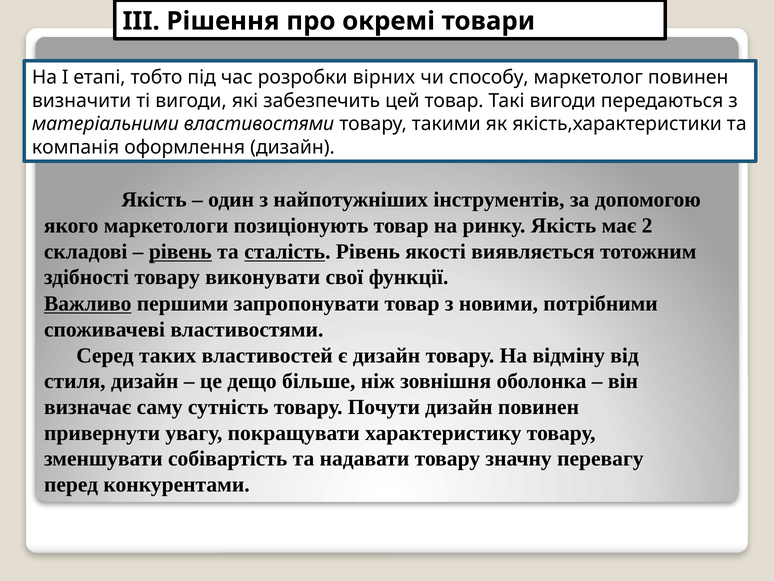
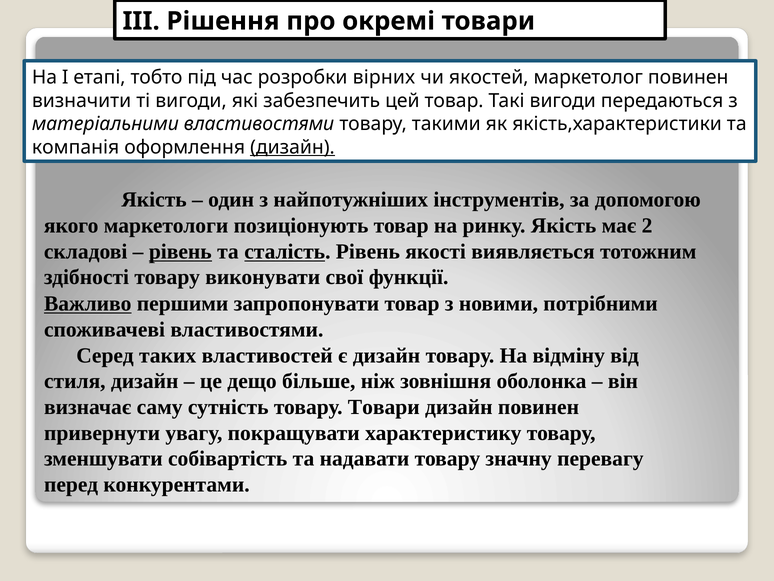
способу: способу -> якостей (489, 77)
дизайн underline: none -> present (292, 147)
товару Почути: Почути -> Товари (384, 407)
